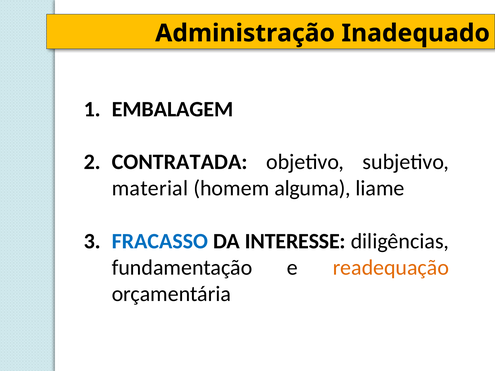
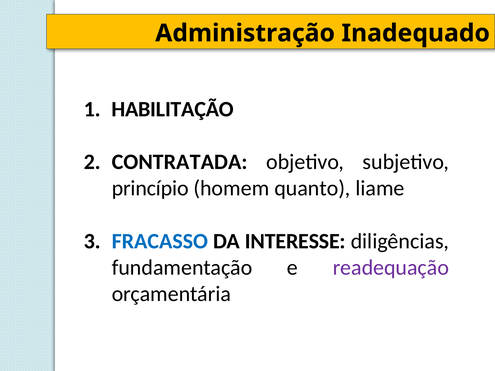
EMBALAGEM: EMBALAGEM -> HABILITAÇÃO (173, 109)
material: material -> princípio (150, 188)
alguma: alguma -> quanto (312, 188)
readequação colour: orange -> purple (391, 268)
